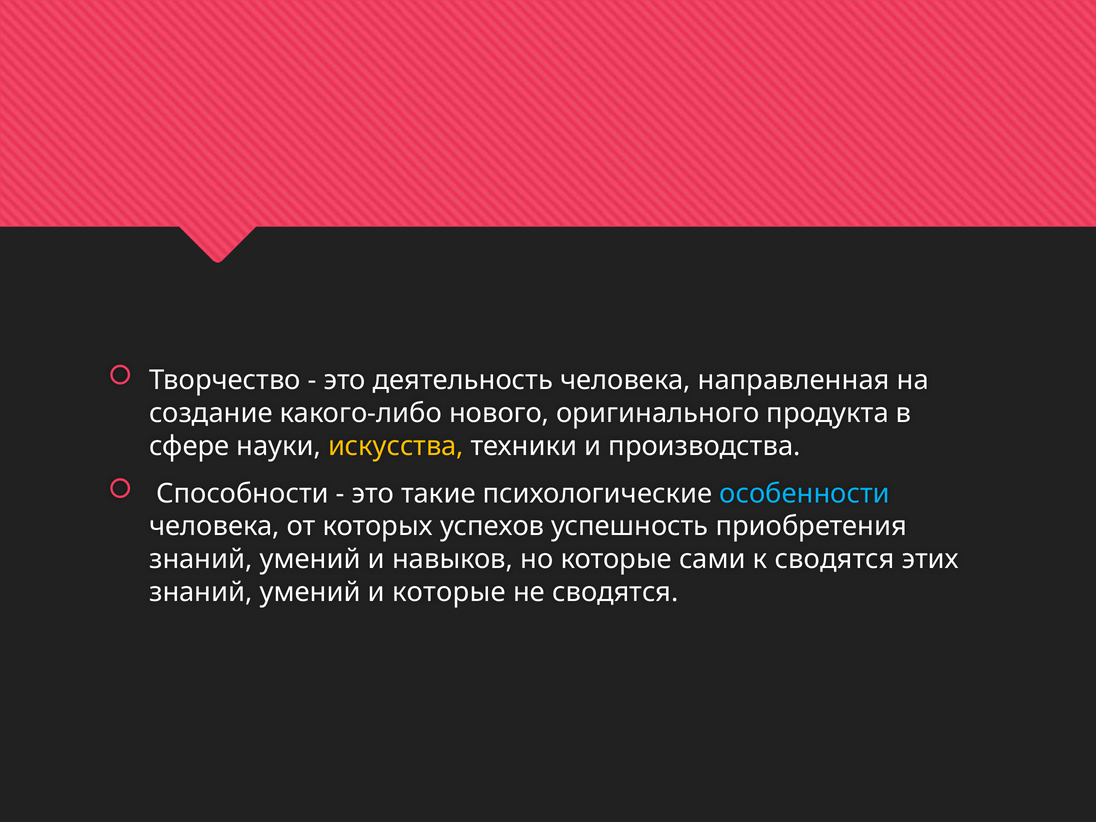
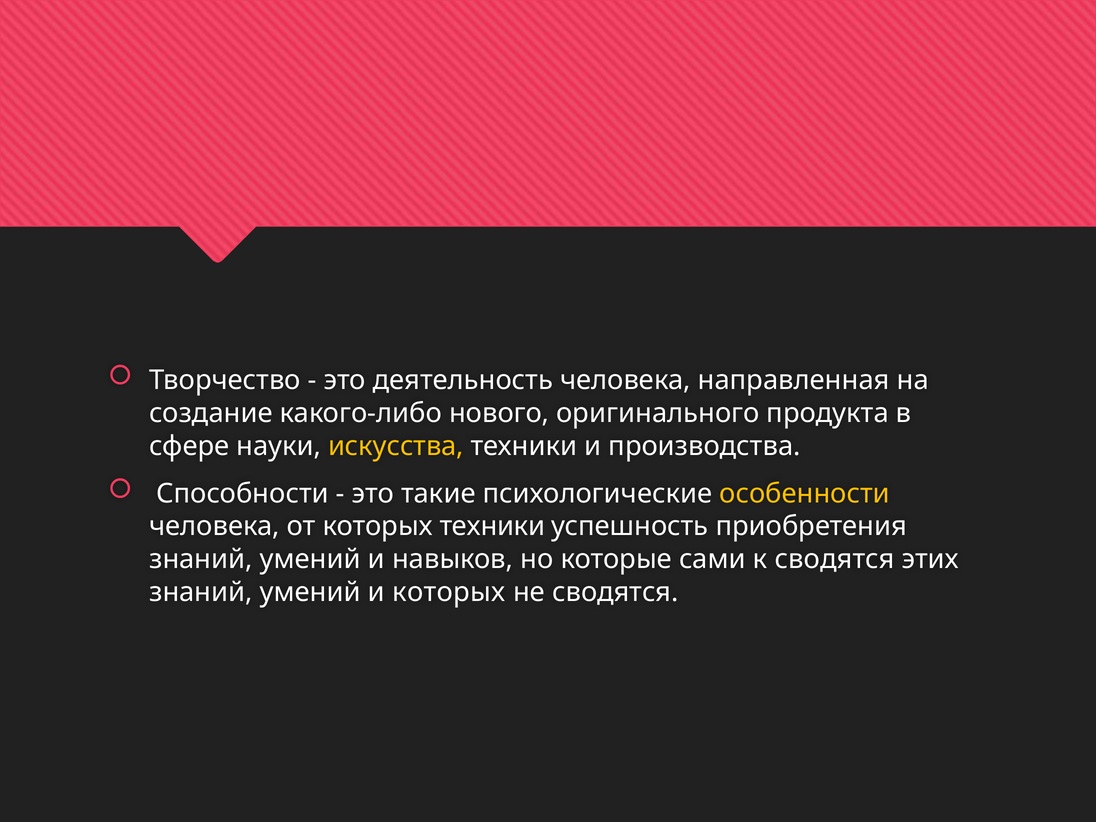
особенности colour: light blue -> yellow (805, 493)
которых успехов: успехов -> техники (492, 526)
и которые: которые -> которых (449, 592)
